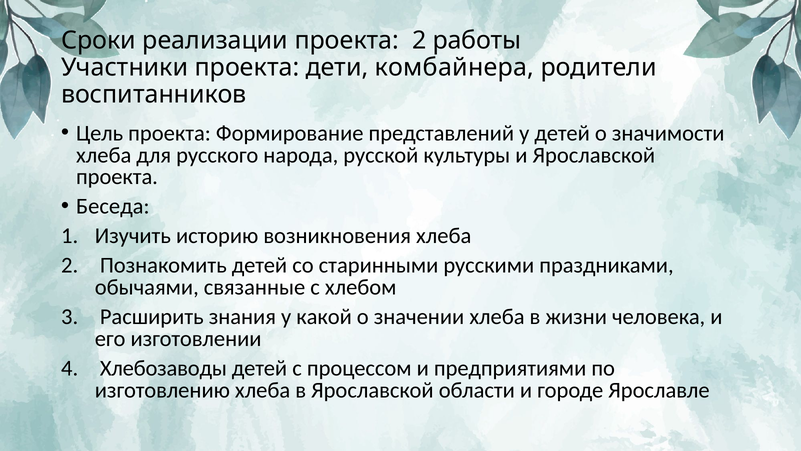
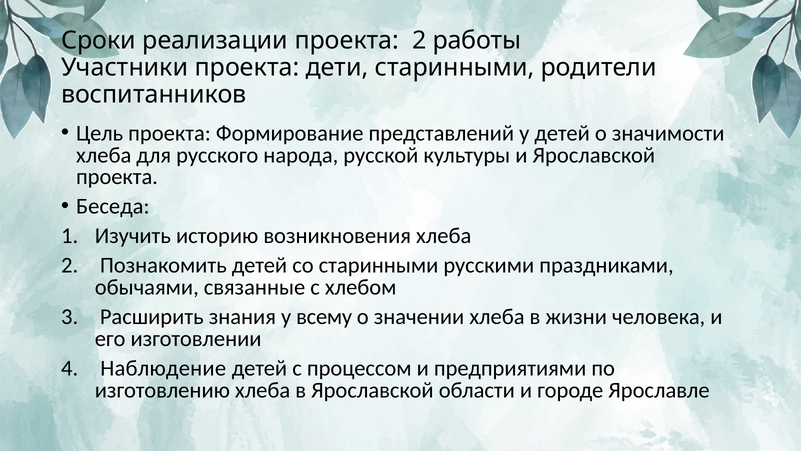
дети комбайнера: комбайнера -> старинными (455, 67)
какой: какой -> всему (324, 316)
Хлебозаводы: Хлебозаводы -> Наблюдение (163, 368)
